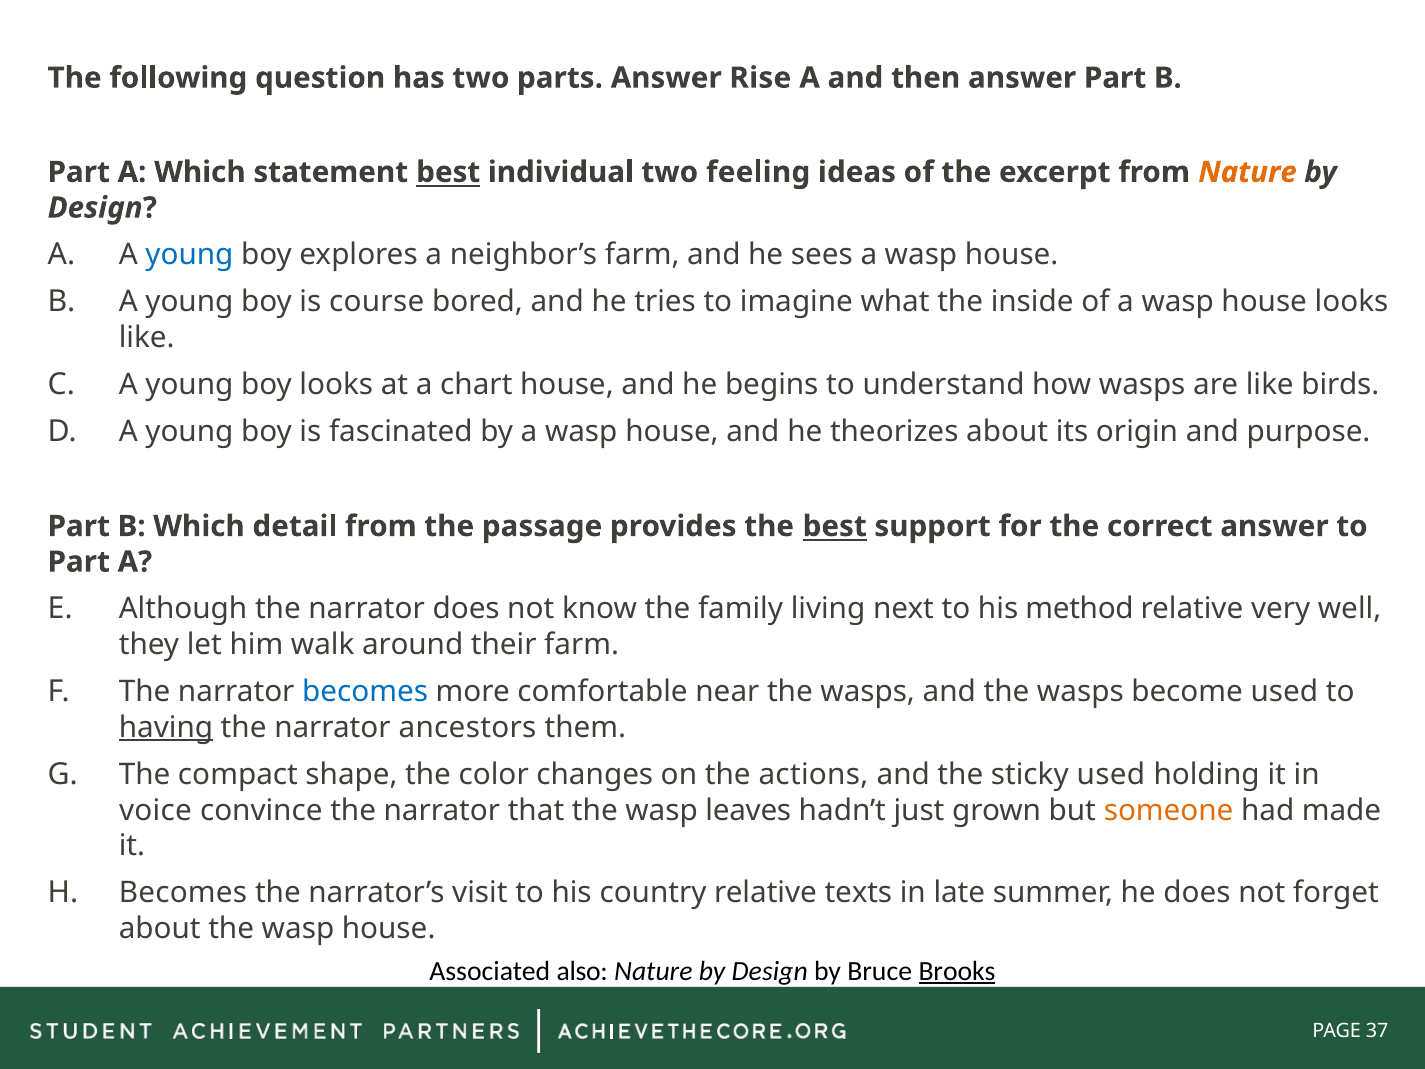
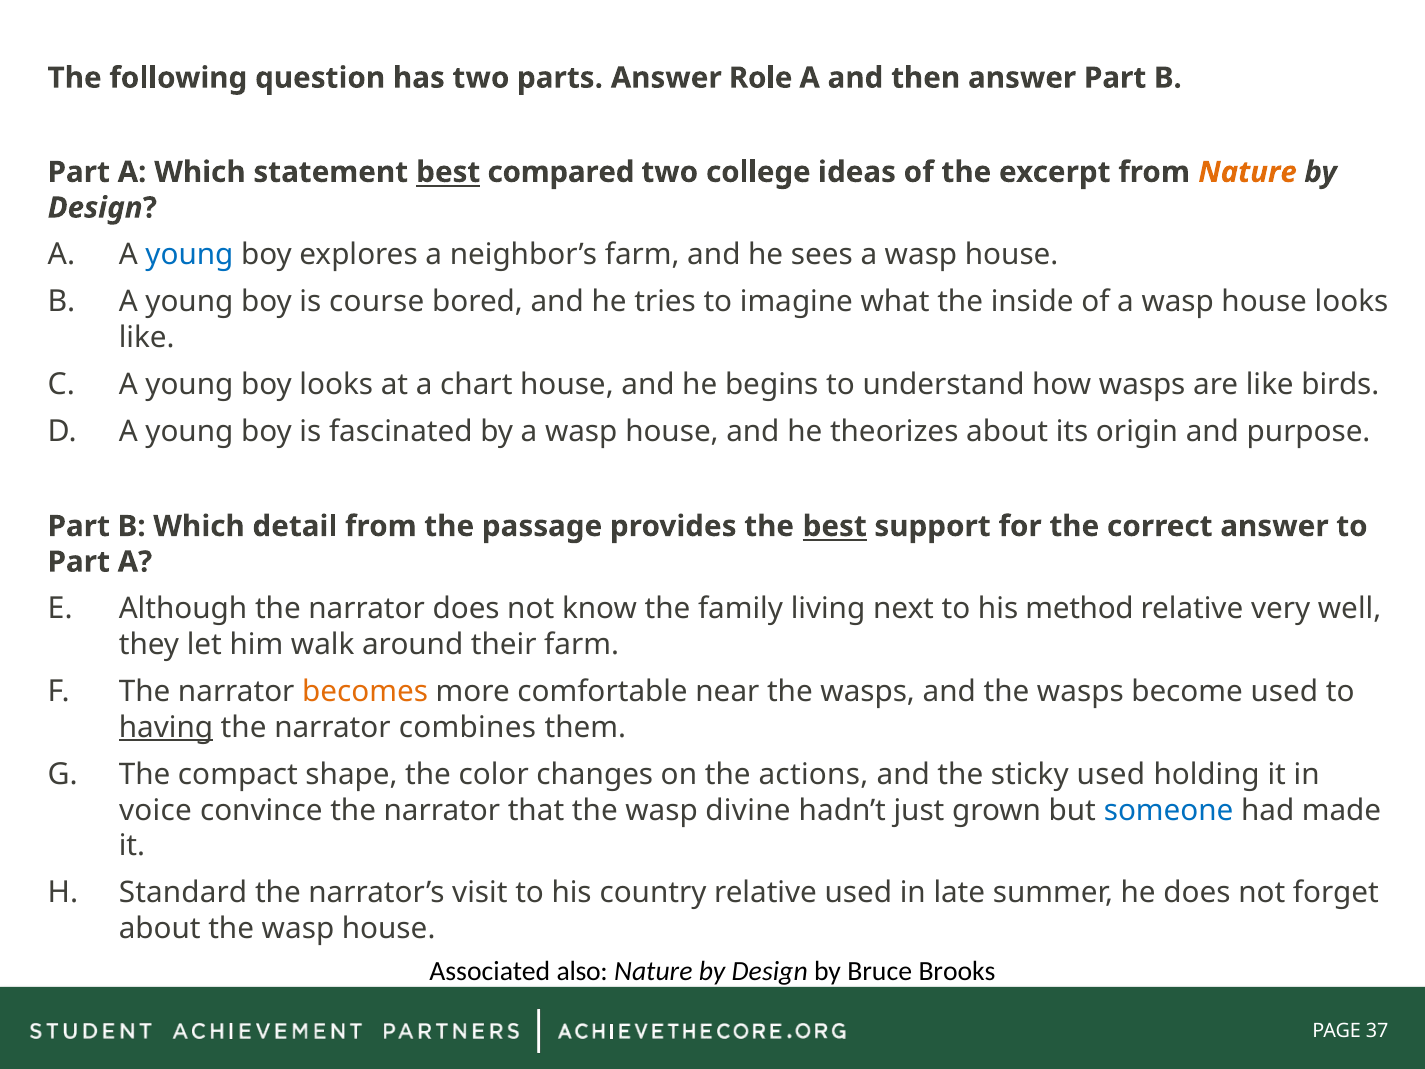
Rise: Rise -> Role (761, 78)
individual: individual -> compared (561, 172)
feeling: feeling -> college (758, 172)
becomes colour: blue -> orange (365, 692)
ancestors: ancestors -> combines (467, 727)
leaves: leaves -> divine (748, 810)
someone colour: orange -> blue (1169, 810)
Becomes: Becomes -> Standard (183, 893)
relative texts: texts -> used (858, 893)
Brooks underline: present -> none (957, 971)
